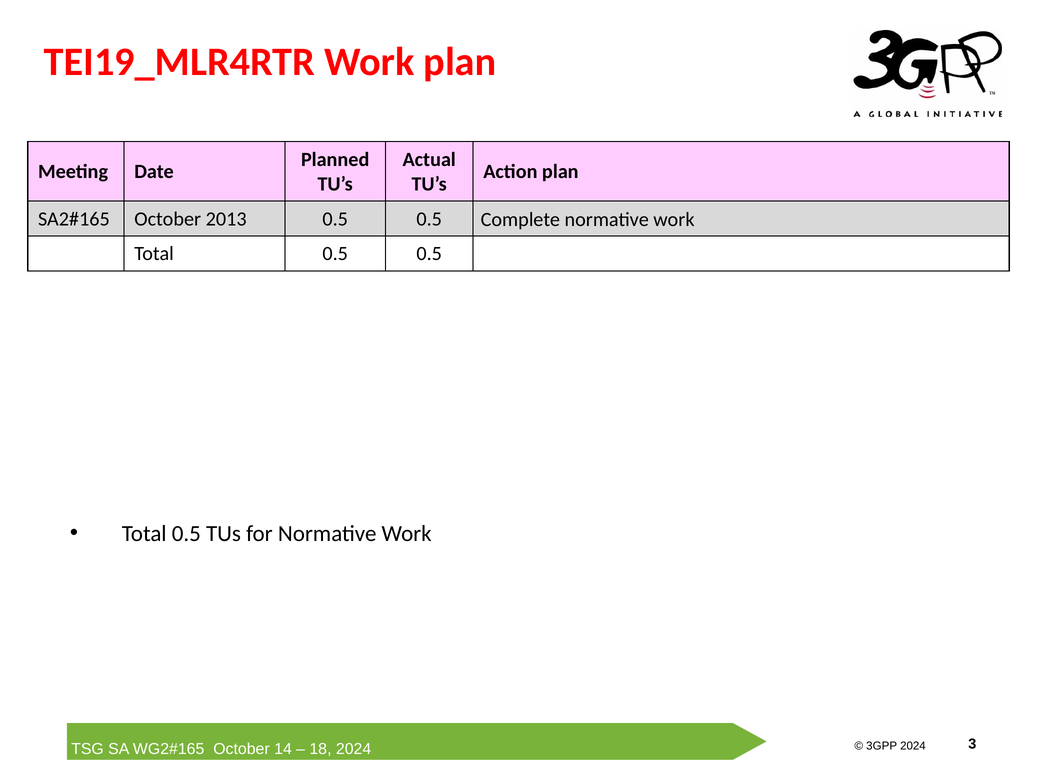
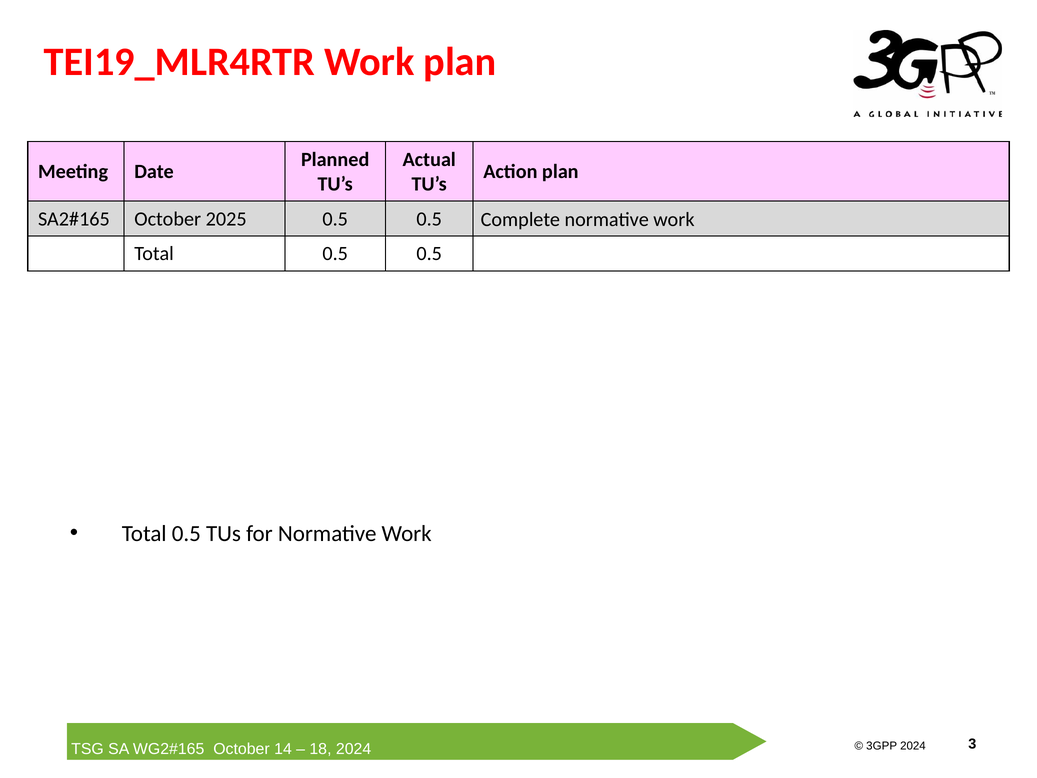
2013: 2013 -> 2025 (226, 219)
